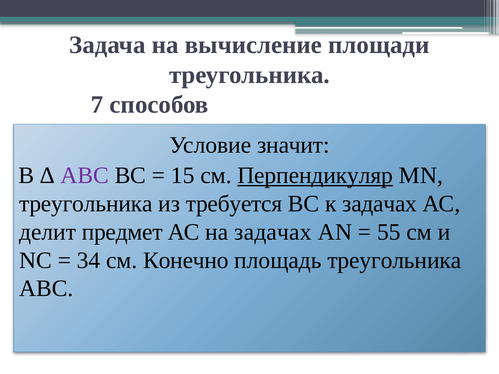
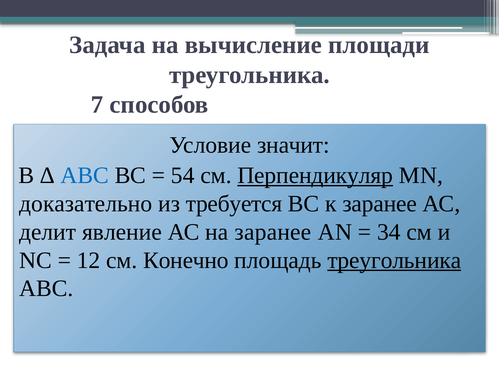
АВС colour: purple -> blue (85, 176)
15: 15 -> 54 (183, 176)
треугольника: треугольника -> доказательно (86, 204)
к задачах: задачах -> заранее (380, 204)
предмет: предмет -> явление (122, 232)
на задачах: задачах -> заранее (273, 232)
55: 55 -> 34 (389, 232)
34: 34 -> 12 (89, 260)
треугольника underline: none -> present (394, 260)
